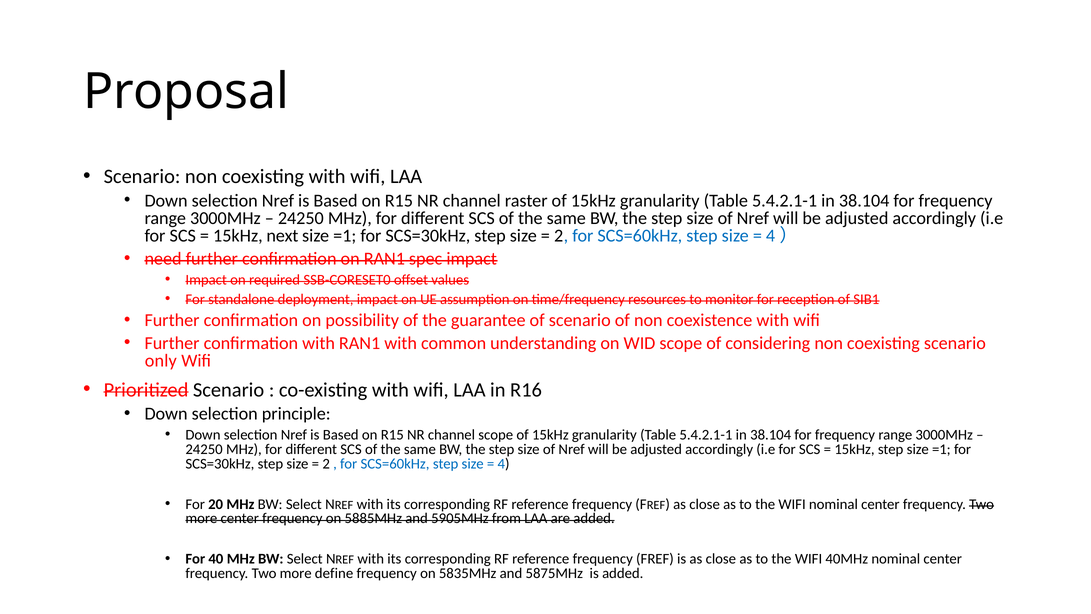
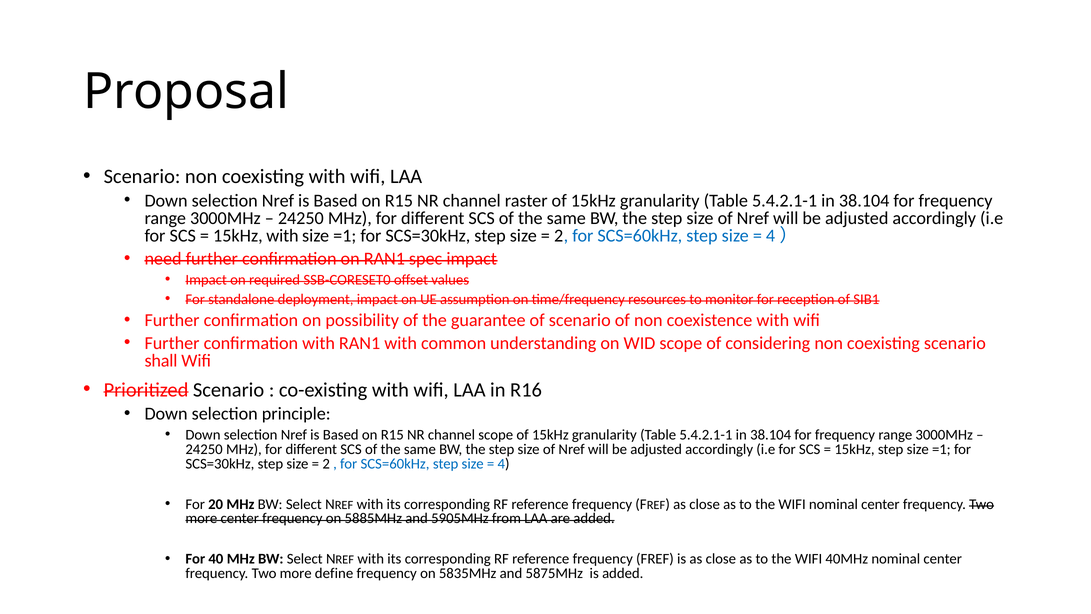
15kHz next: next -> with (282, 236)
only: only -> shall (161, 361)
